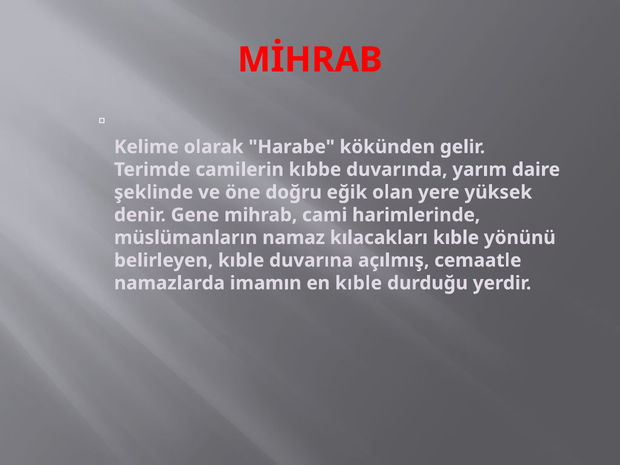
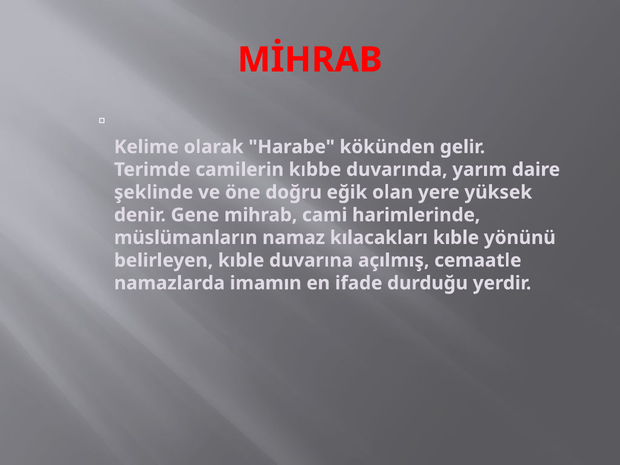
en kıble: kıble -> ifade (359, 283)
